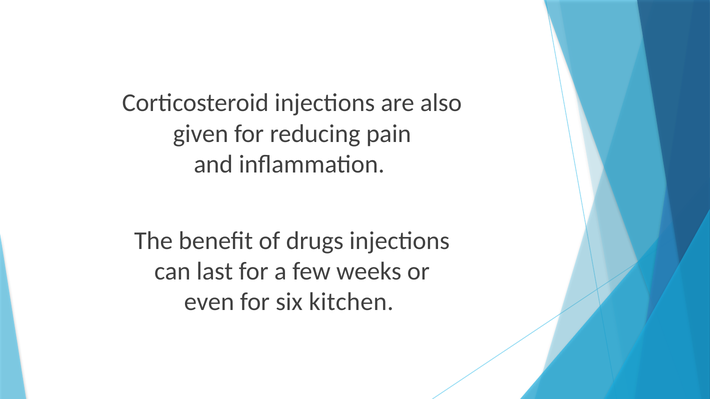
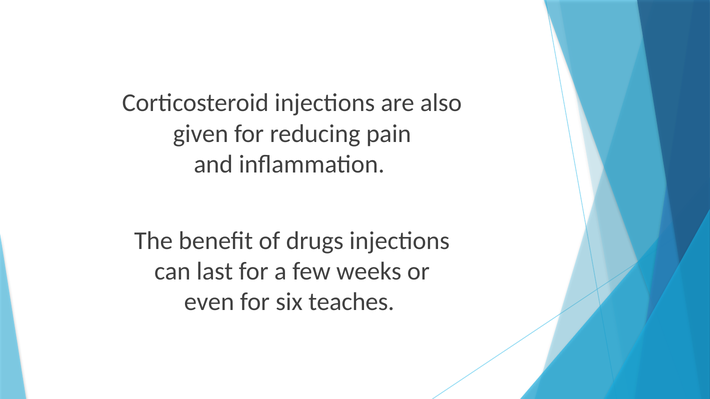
kitchen: kitchen -> teaches (351, 302)
